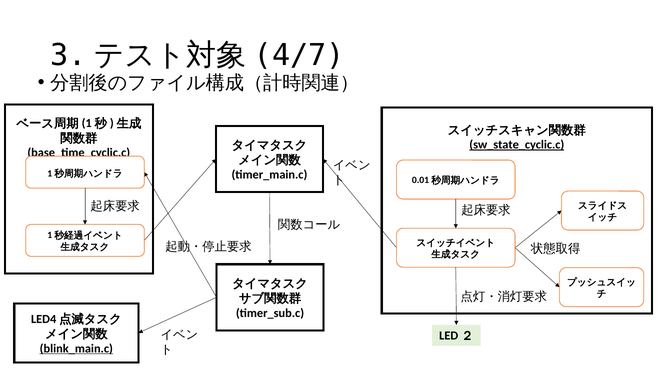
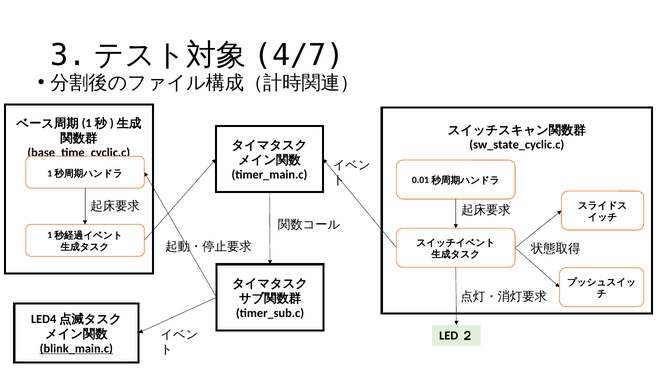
sw_state_cyclic.c underline: present -> none (517, 145)
